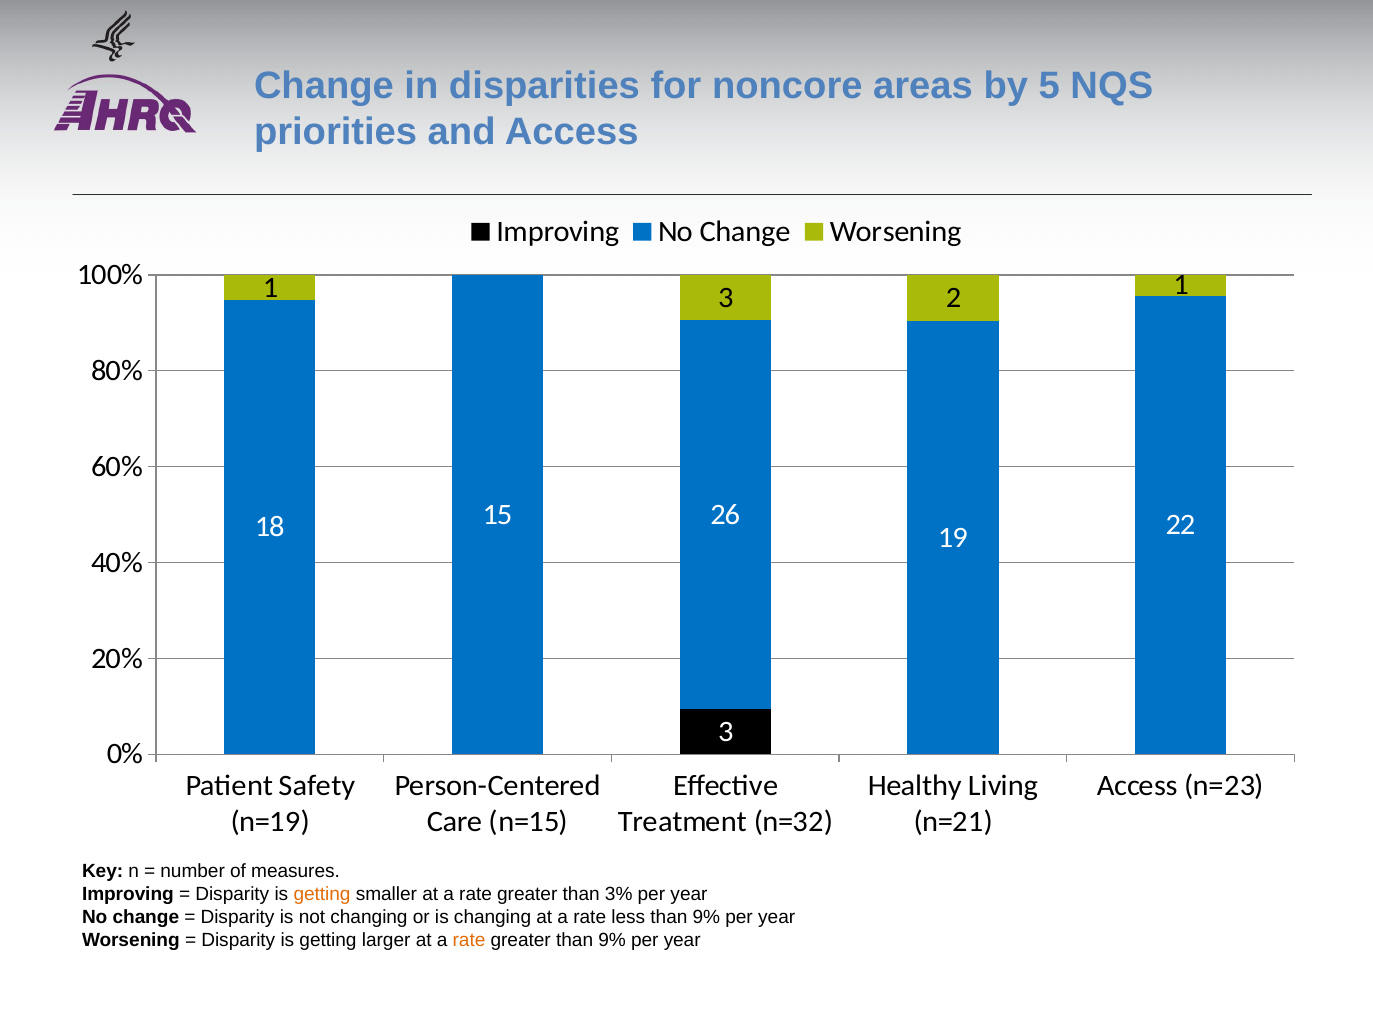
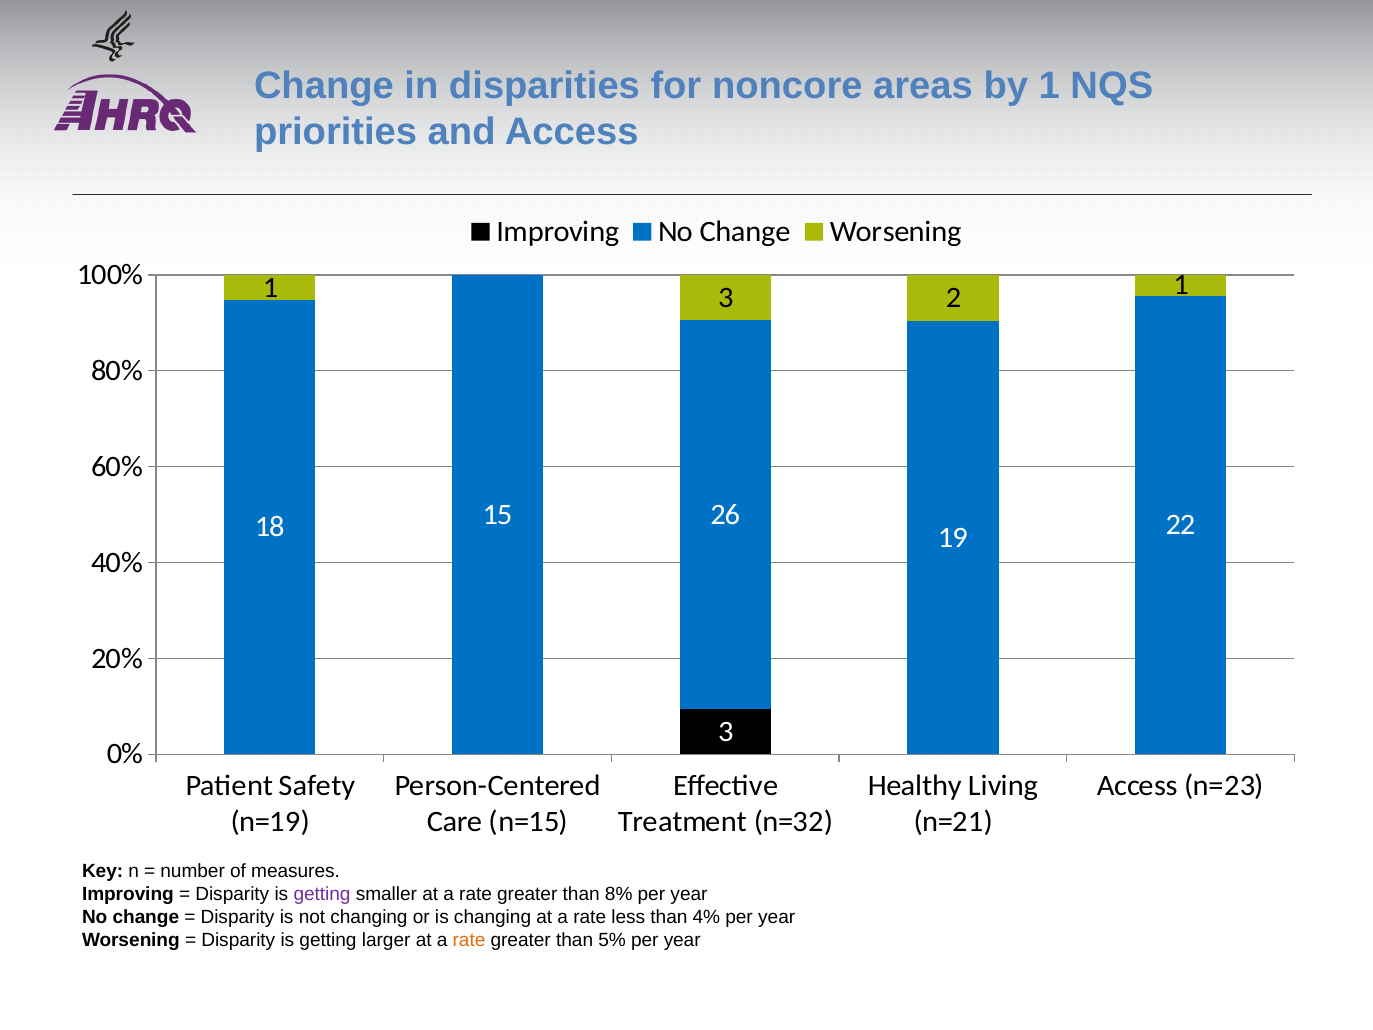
by 5: 5 -> 1 (1049, 86)
getting colour: orange -> purple (322, 894)
3%: 3% -> 8% (619, 894)
less than 9%: 9% -> 4% (706, 917)
greater than 9%: 9% -> 5% (612, 940)
